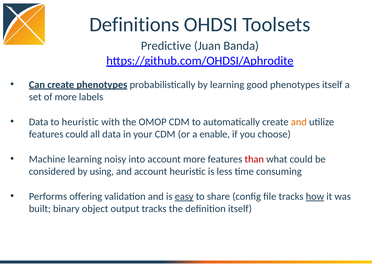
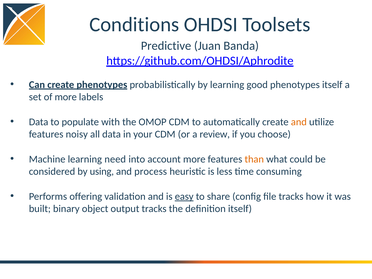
Definitions: Definitions -> Conditions (134, 25)
to heuristic: heuristic -> populate (80, 122)
features could: could -> noisy (77, 134)
enable: enable -> review (215, 134)
noisy: noisy -> need (115, 159)
than colour: red -> orange (254, 159)
and account: account -> process (151, 172)
how underline: present -> none (315, 196)
